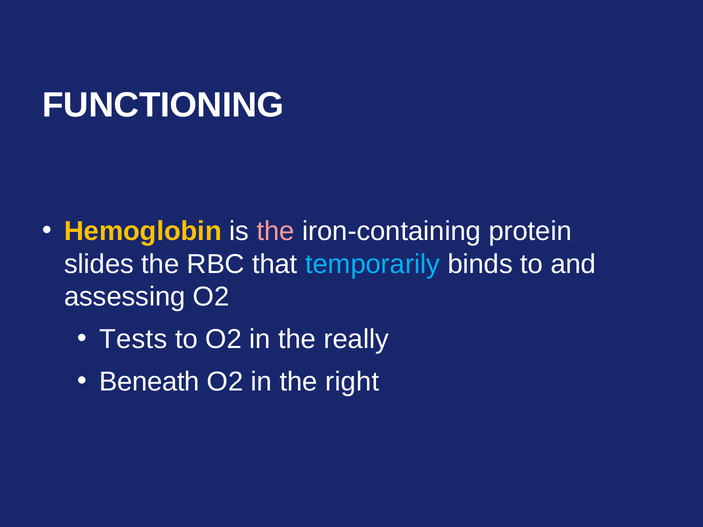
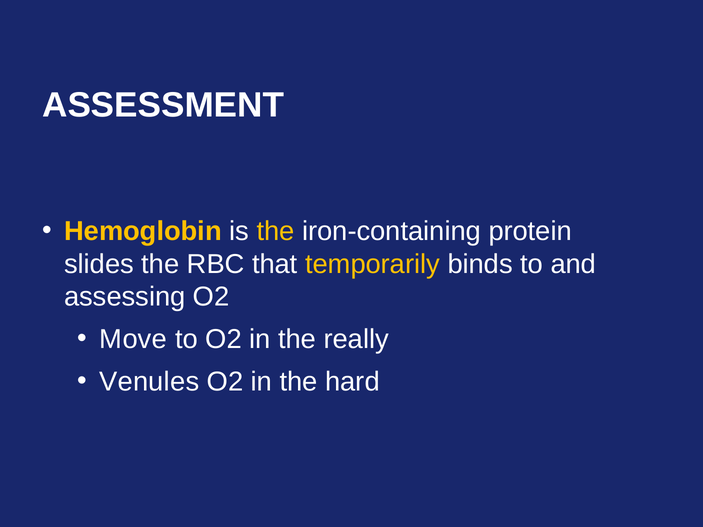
FUNCTIONING: FUNCTIONING -> ASSESSMENT (163, 105)
the colour: pink -> yellow (276, 232)
temporarily colour: light blue -> yellow (373, 264)
Tests: Tests -> Move (133, 340)
Beneath: Beneath -> Venules (149, 382)
right: right -> hard (352, 382)
